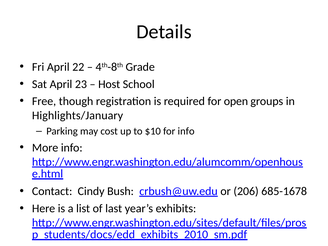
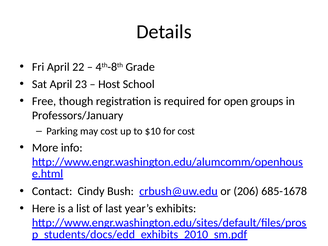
Highlights/January: Highlights/January -> Professors/January (78, 115)
for info: info -> cost (186, 131)
